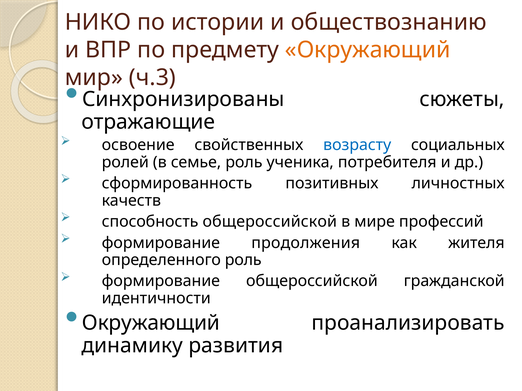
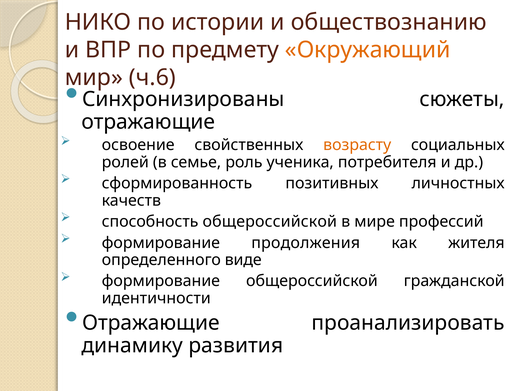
ч.3: ч.3 -> ч.6 (152, 78)
возрасту colour: blue -> orange (357, 145)
определенного роль: роль -> виде (243, 260)
Окружающий: Окружающий -> Отражающие (151, 323)
